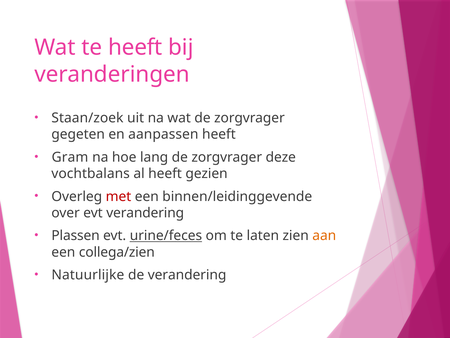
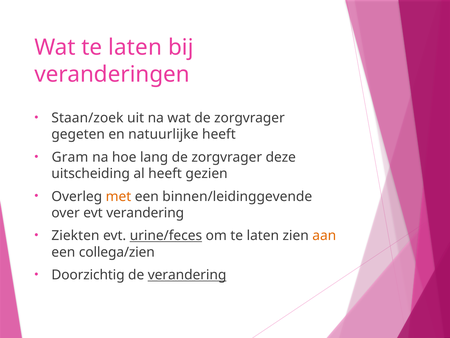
Wat te heeft: heeft -> laten (135, 47)
aanpassen: aanpassen -> natuurlijke (163, 134)
vochtbalans: vochtbalans -> uitscheiding (91, 173)
met colour: red -> orange (118, 196)
Plassen: Plassen -> Ziekten (75, 235)
Natuurlijke: Natuurlijke -> Doorzichtig (88, 275)
verandering underline: none -> present (187, 275)
